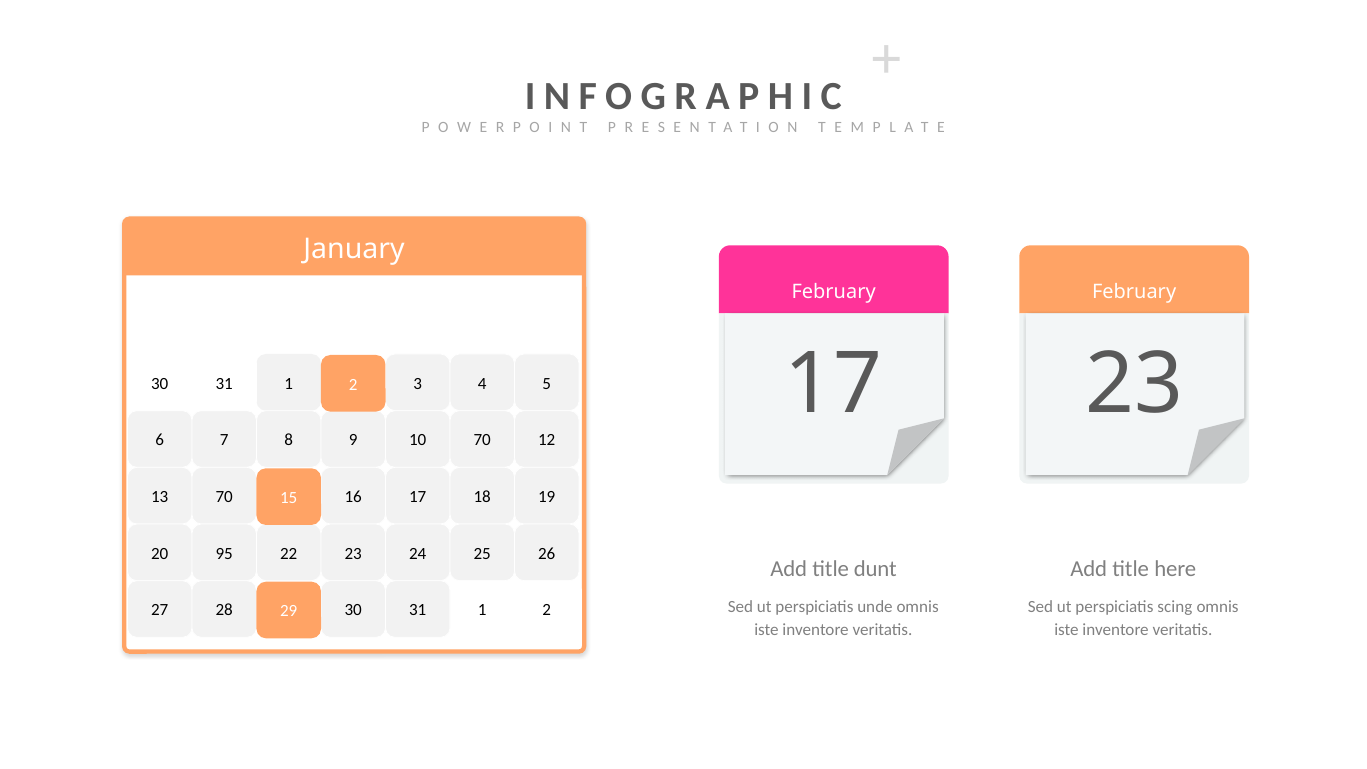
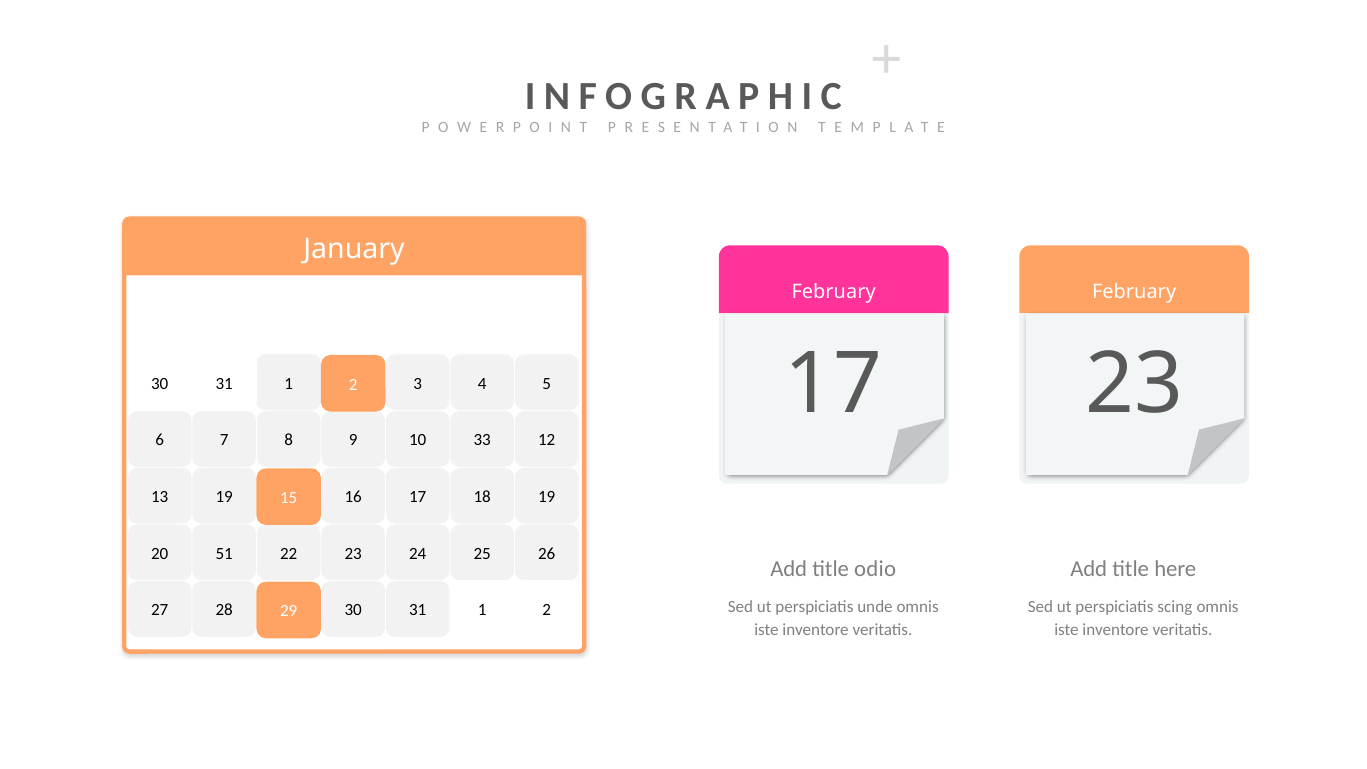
10 70: 70 -> 33 (482, 440)
13 70: 70 -> 19 (224, 497)
95: 95 -> 51 (224, 553)
dunt: dunt -> odio (875, 568)
